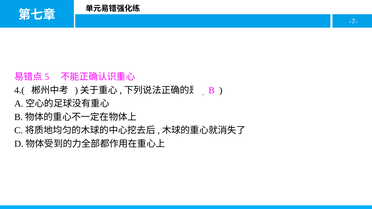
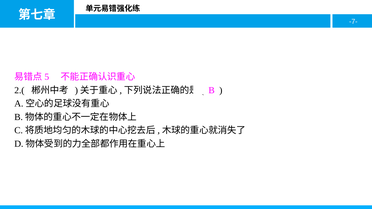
4.(: 4.( -> 2.( (19, 90)
